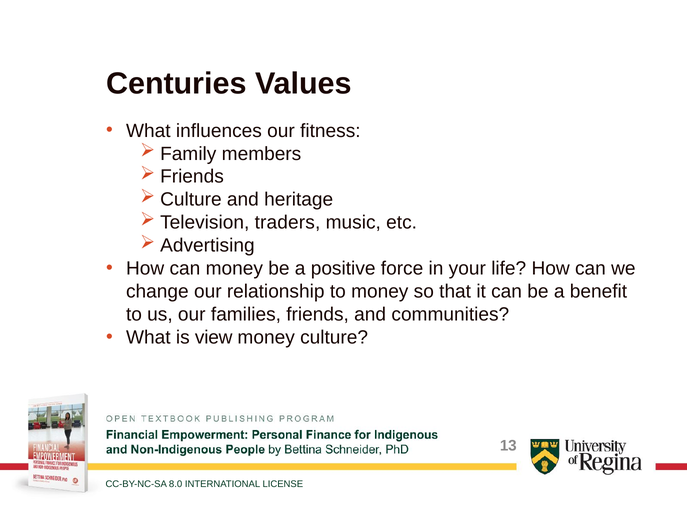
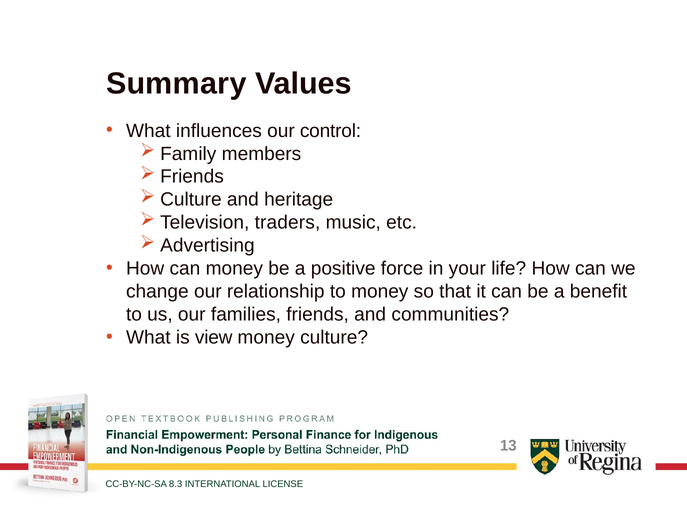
Centuries: Centuries -> Summary (176, 83)
fitness: fitness -> control (330, 131)
8.0: 8.0 -> 8.3 (176, 484)
